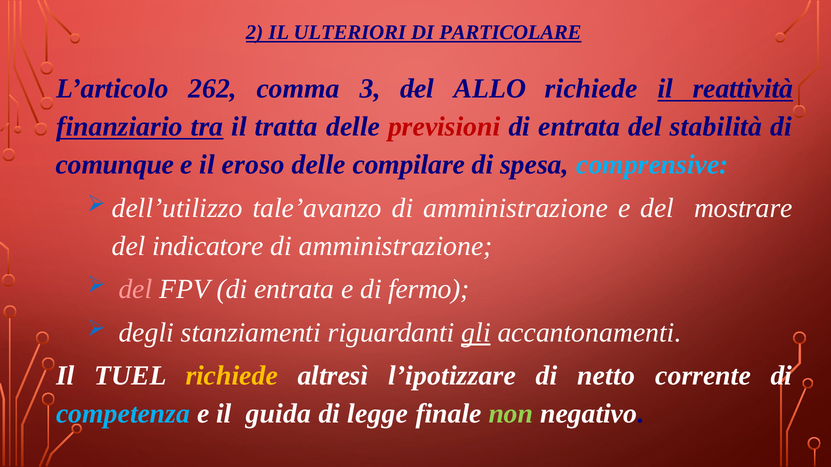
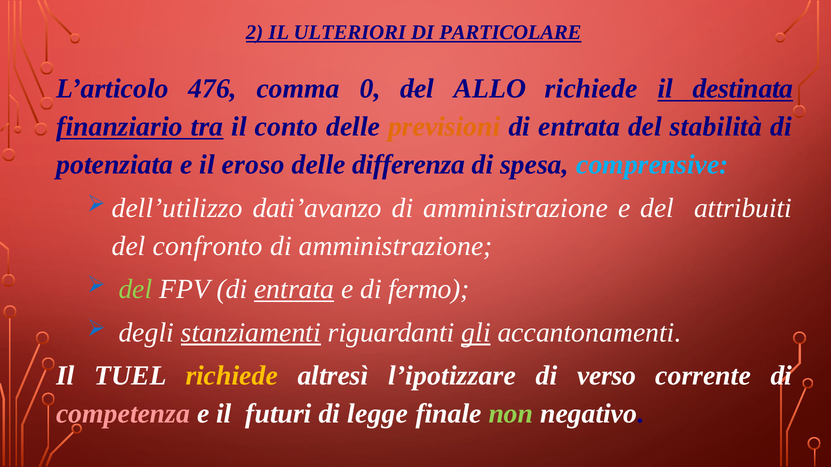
262: 262 -> 476 (213, 89)
3: 3 -> 0 (370, 89)
reattività: reattività -> destinata (743, 89)
tratta: tratta -> conto (286, 127)
previsioni colour: red -> orange (444, 127)
comunque: comunque -> potenziata (115, 165)
compilare: compilare -> differenza (409, 165)
tale’avanzo: tale’avanzo -> dati’avanzo (317, 208)
mostrare: mostrare -> attribuiti (743, 208)
indicatore: indicatore -> confronto (208, 246)
del colour: pink -> light green (135, 290)
entrata underline: none -> present (294, 290)
stanziamenti underline: none -> present (251, 333)
netto: netto -> verso (606, 376)
competenza colour: light blue -> pink (123, 414)
guida: guida -> futuri (279, 414)
